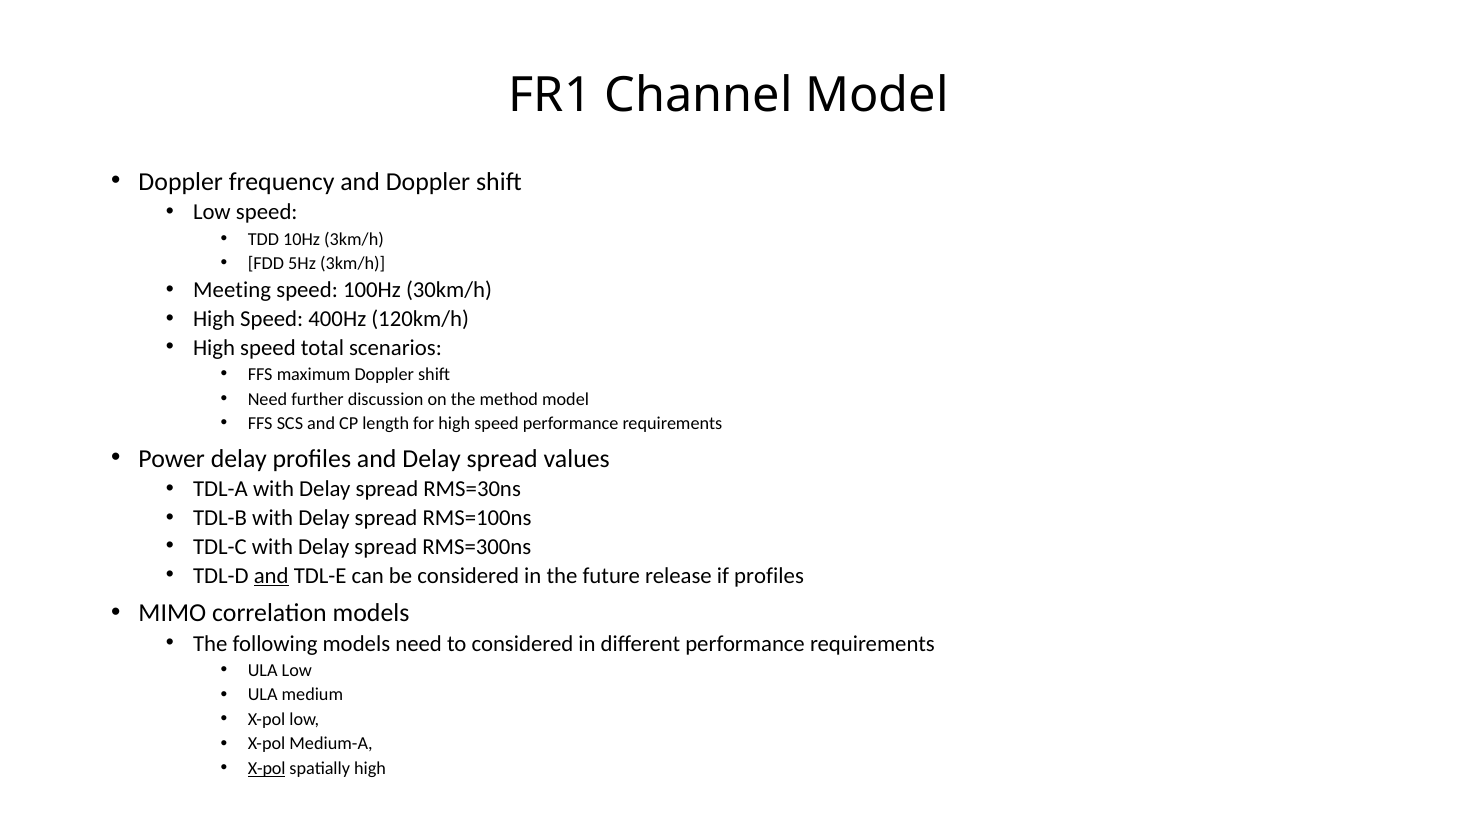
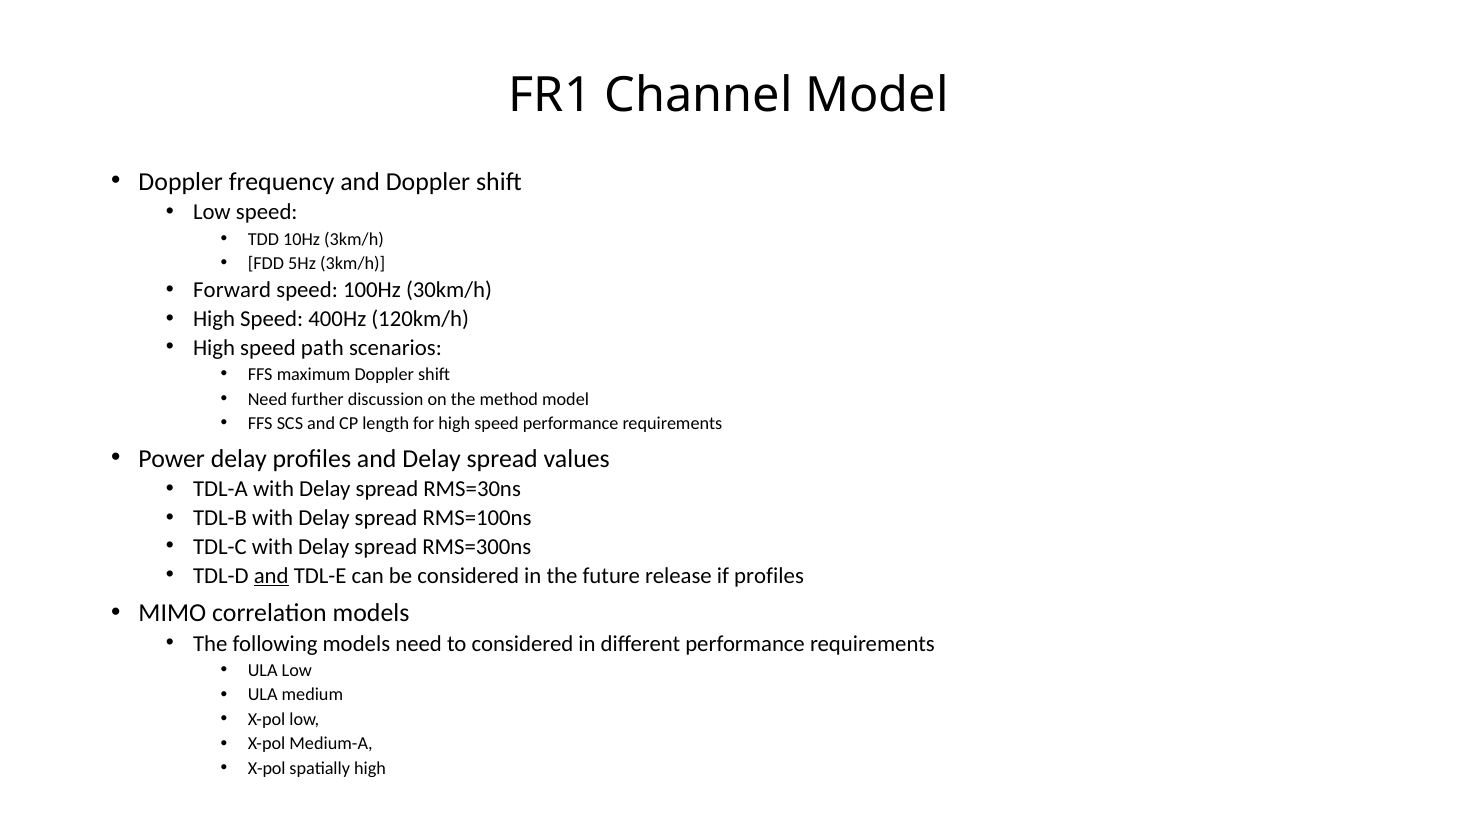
Meeting: Meeting -> Forward (232, 290)
total: total -> path (322, 348)
X-pol underline: present -> none (267, 768)
